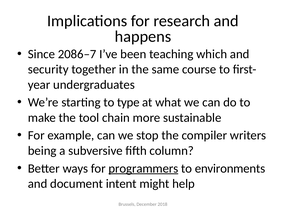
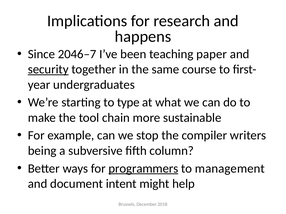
2086–7: 2086–7 -> 2046–7 (77, 54)
which: which -> paper (212, 54)
security underline: none -> present (48, 70)
environments: environments -> management (230, 169)
